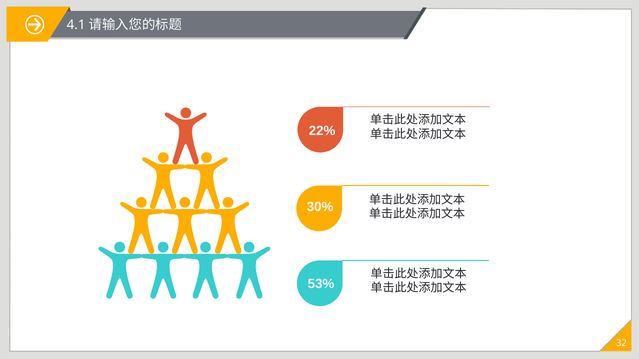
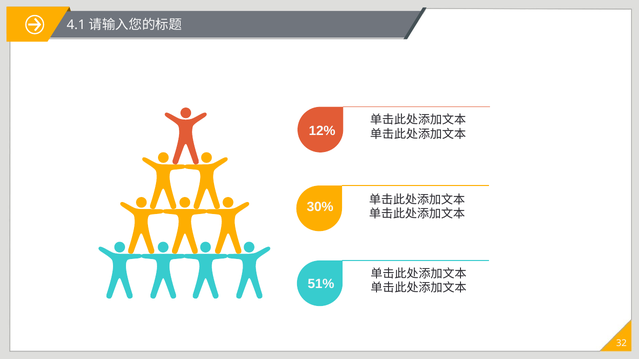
22%: 22% -> 12% (322, 131)
53%: 53% -> 51% (321, 284)
